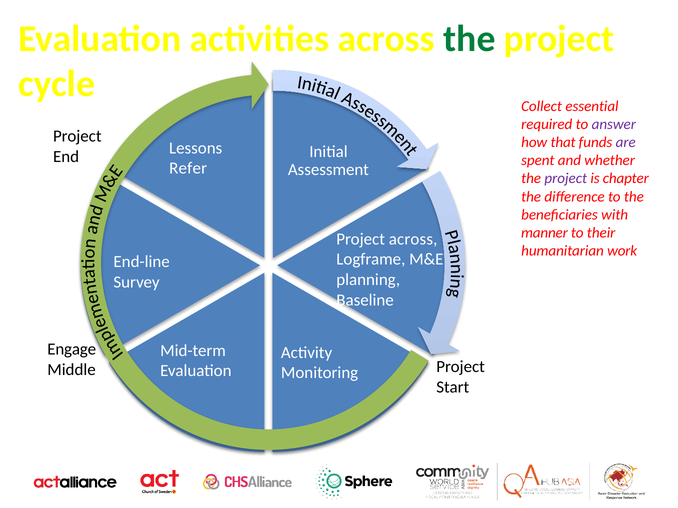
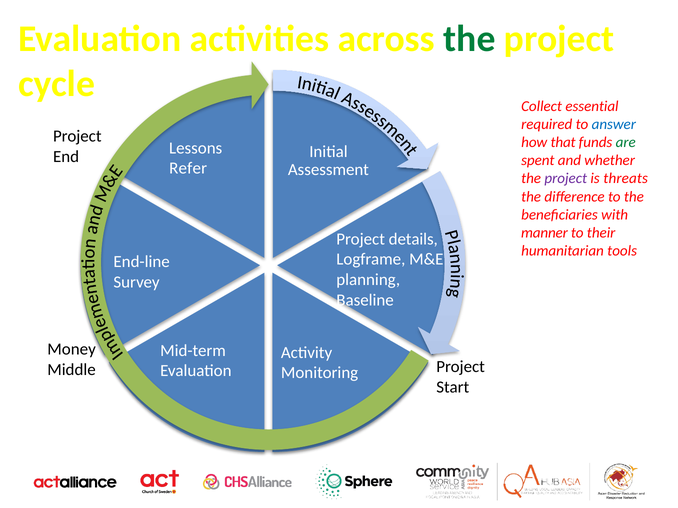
answer colour: purple -> blue (614, 124)
are colour: purple -> green (626, 143)
chapter: chapter -> threats (626, 179)
Project across: across -> details (413, 239)
work: work -> tools (622, 251)
Engage: Engage -> Money (72, 350)
